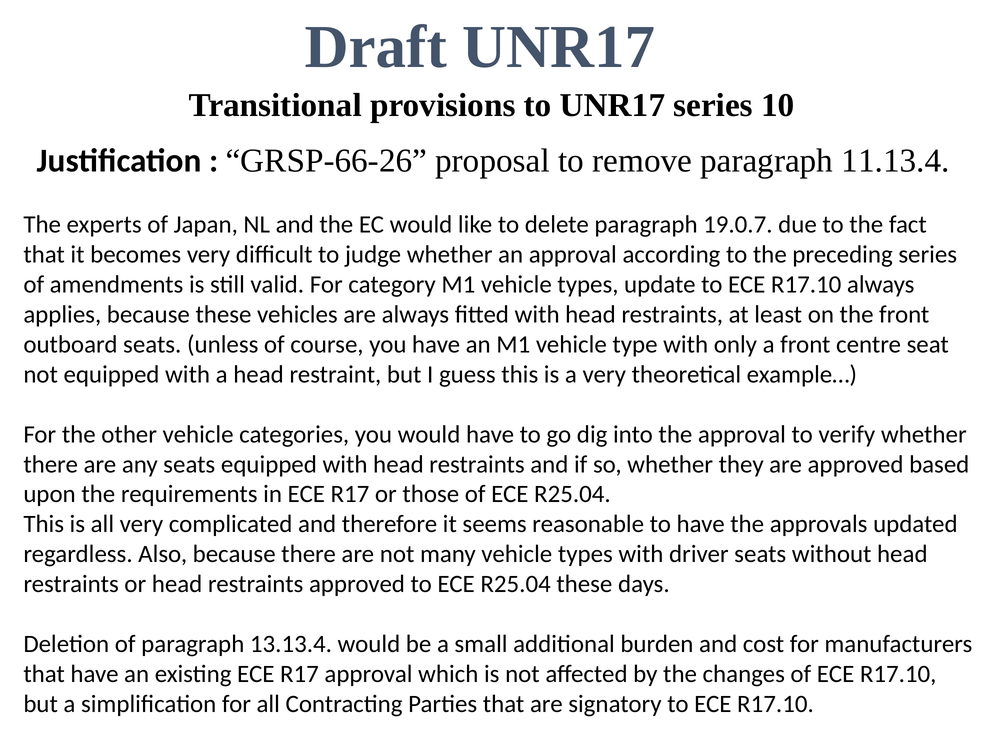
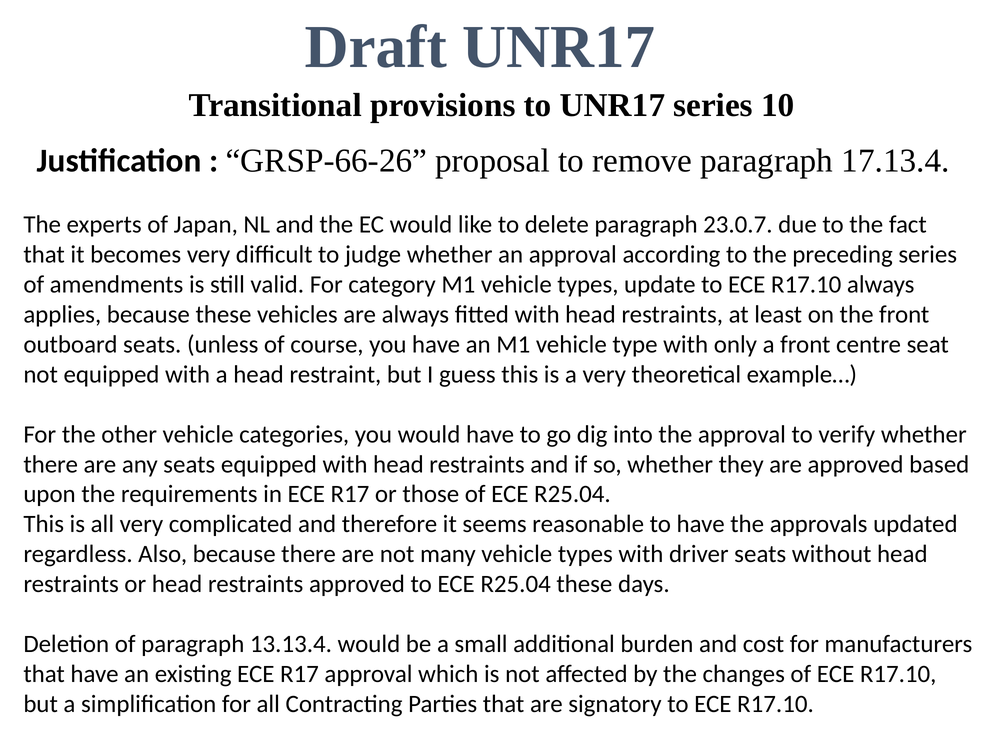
11.13.4: 11.13.4 -> 17.13.4 (895, 161)
19.0.7: 19.0.7 -> 23.0.7 (738, 224)
